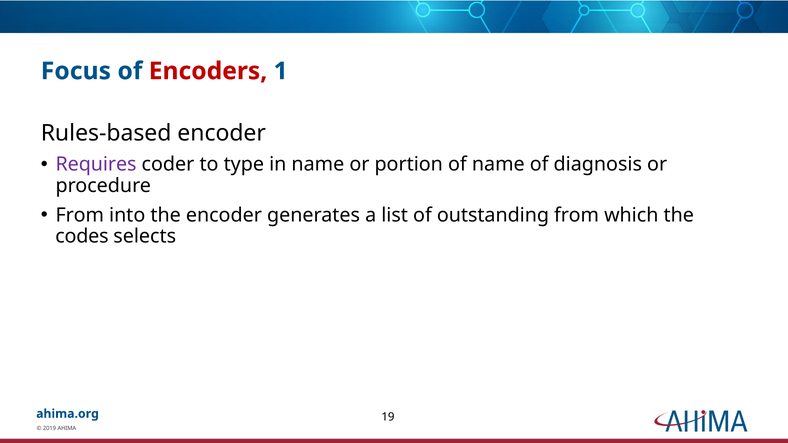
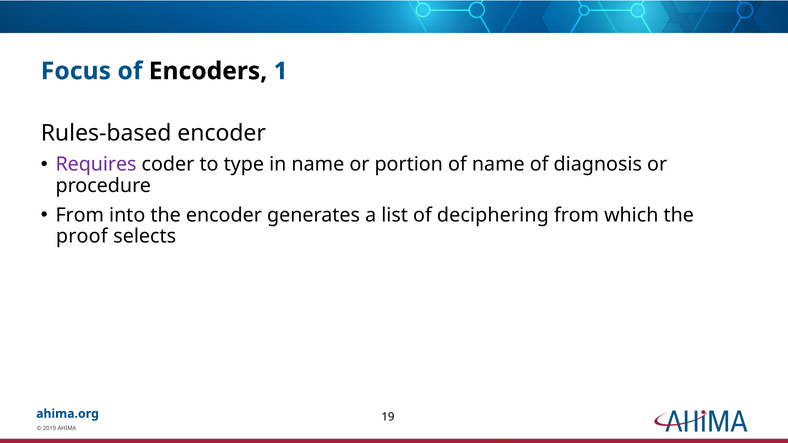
Encoders colour: red -> black (208, 71)
outstanding: outstanding -> deciphering (493, 215)
codes: codes -> proof (82, 237)
